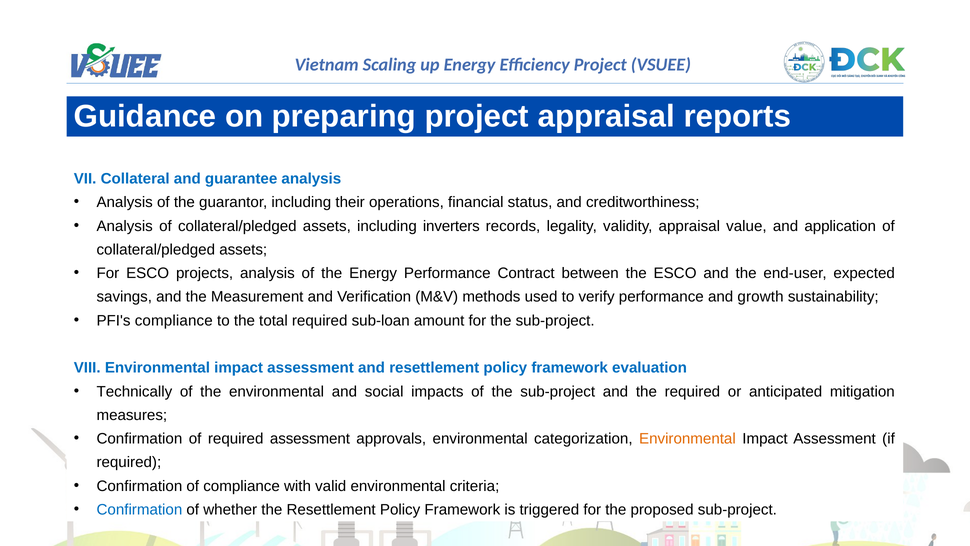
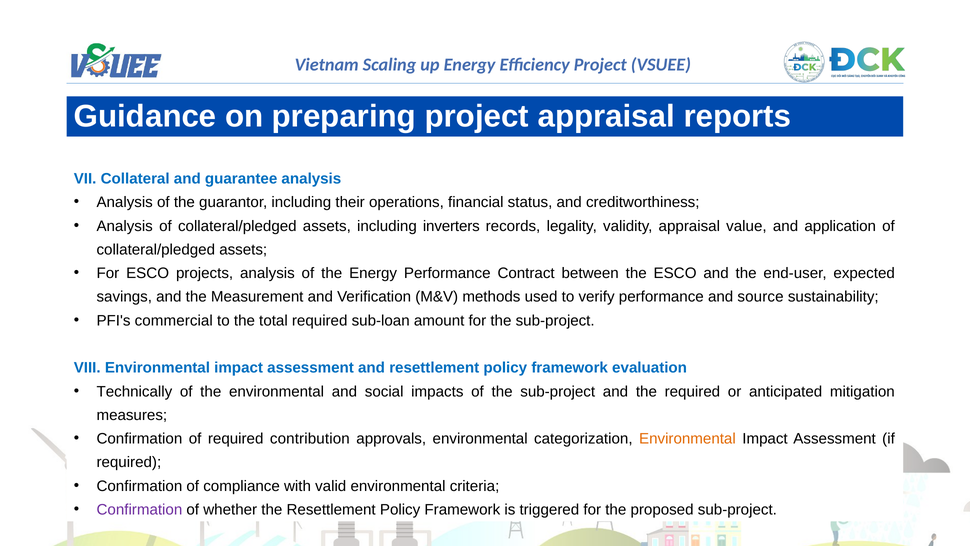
growth: growth -> source (761, 297)
PFI's compliance: compliance -> commercial (174, 320)
required assessment: assessment -> contribution (310, 439)
Confirmation colour: blue -> purple (139, 509)
